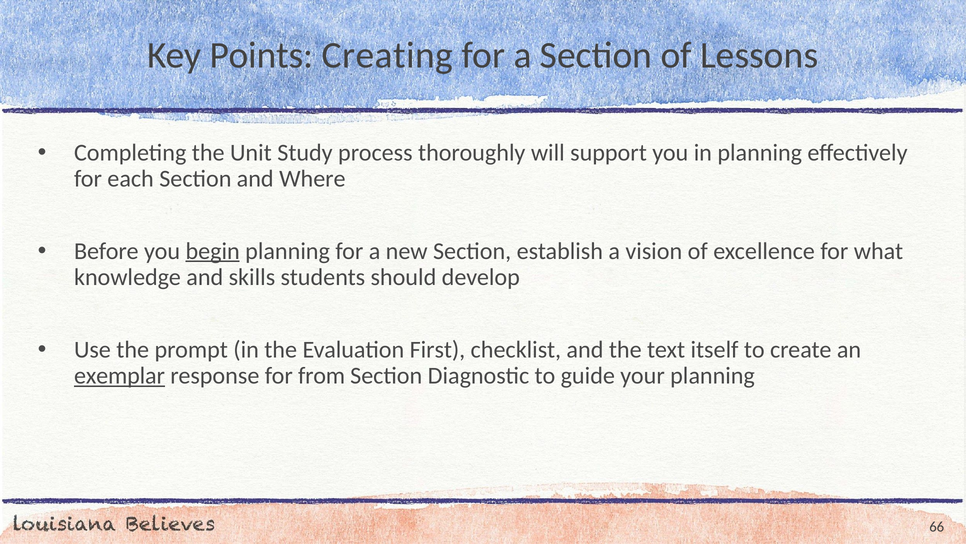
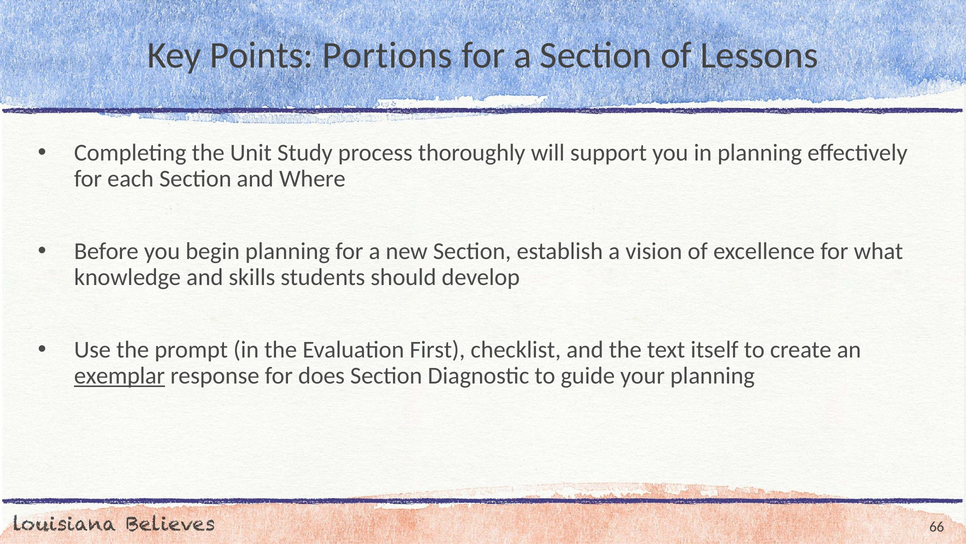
Creating: Creating -> Portions (387, 55)
begin underline: present -> none (213, 251)
from: from -> does (322, 375)
